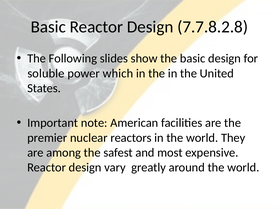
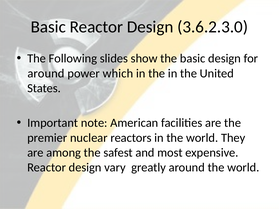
7.7.8.2.8: 7.7.8.2.8 -> 3.6.2.3.0 (213, 27)
soluble: soluble -> around (46, 73)
